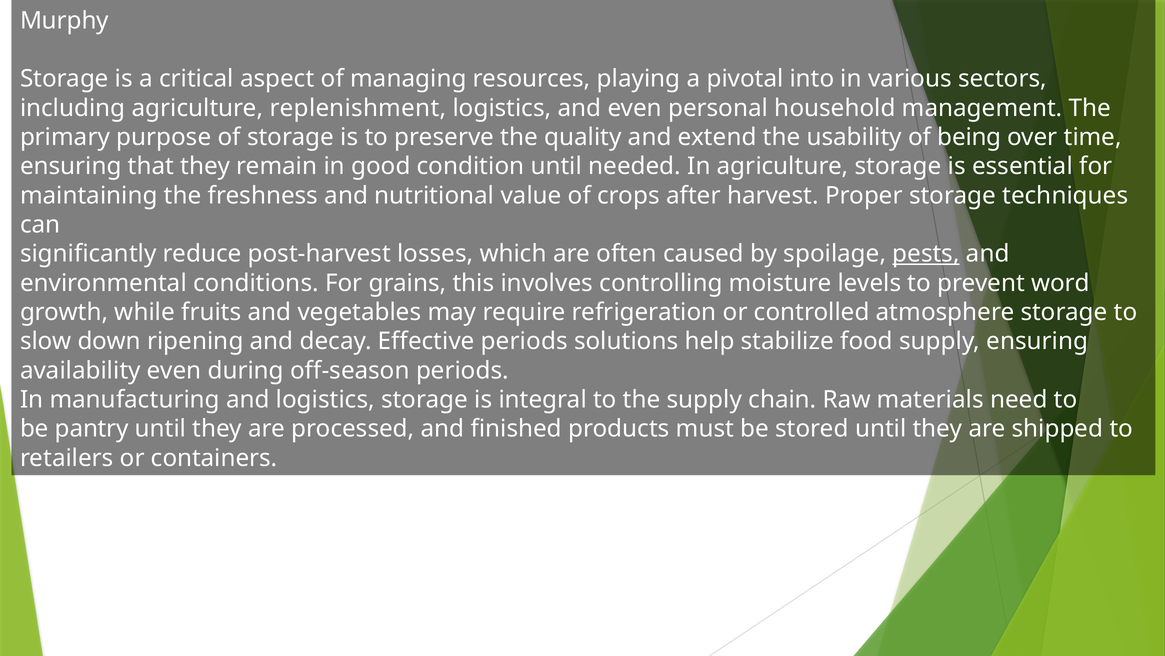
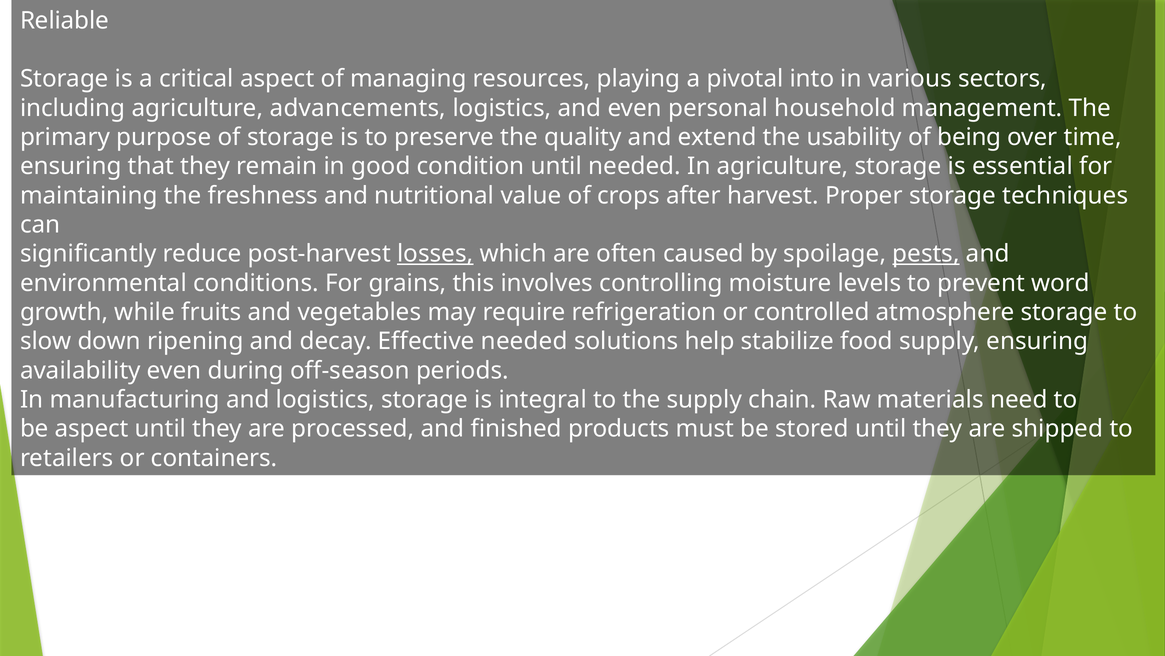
Murphy: Murphy -> Reliable (64, 21)
replenishment: replenishment -> advancements (358, 108)
losses underline: none -> present (435, 254)
Effective periods: periods -> needed (524, 341)
be pantry: pantry -> aspect (92, 428)
